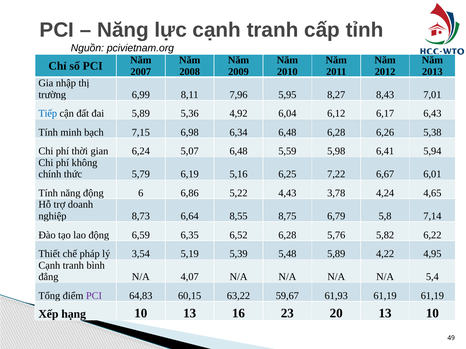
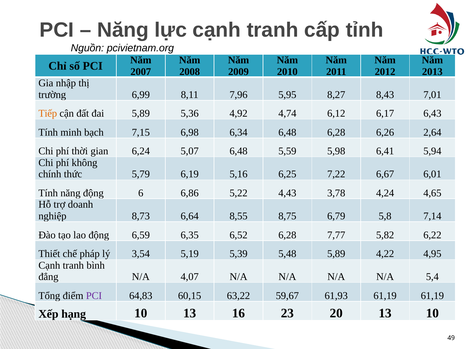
Tiếp colour: blue -> orange (48, 114)
6,04: 6,04 -> 4,74 (287, 114)
5,38: 5,38 -> 2,64 (432, 133)
5,76: 5,76 -> 7,77 (336, 235)
